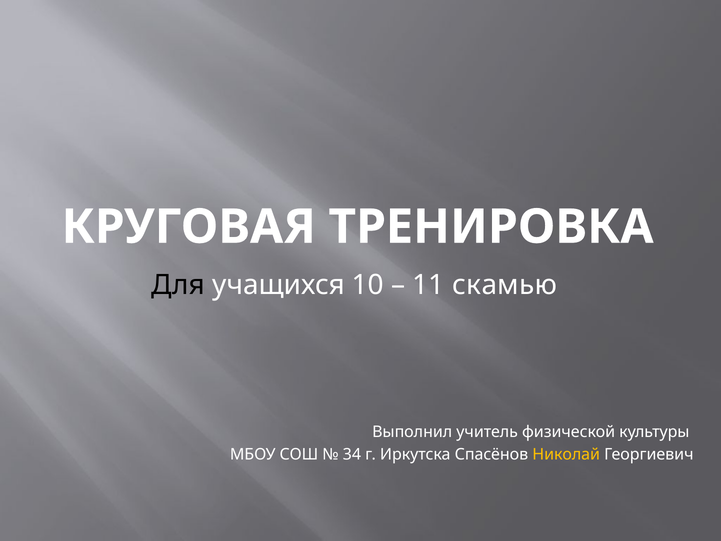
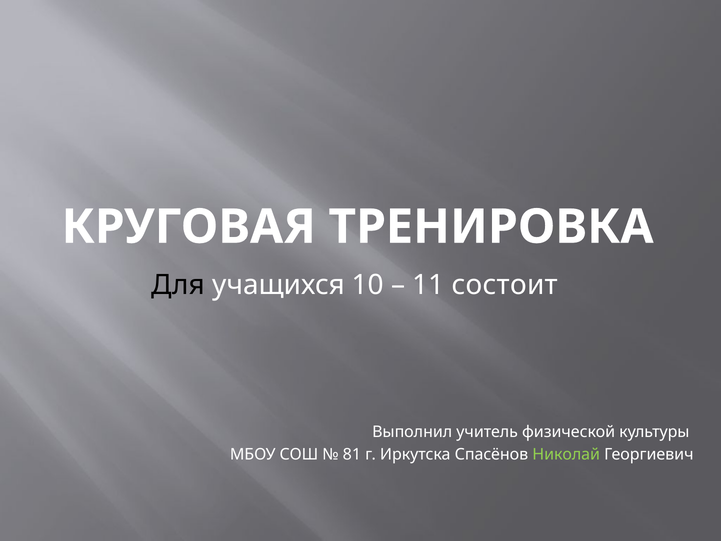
скамью: скамью -> состоит (505, 285)
34: 34 -> 81 (352, 454)
Николай colour: yellow -> light green (566, 454)
